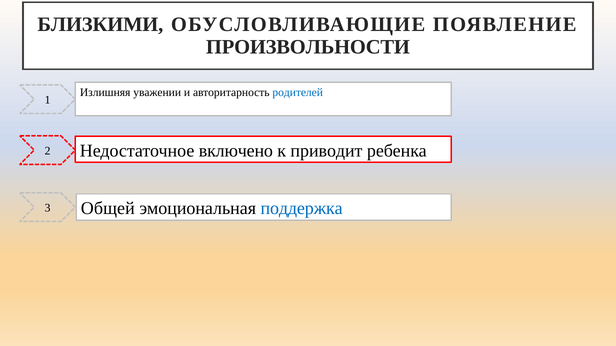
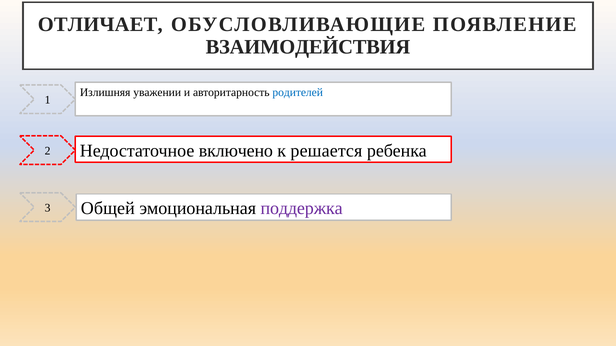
БЛИЗКИМИ: БЛИЗКИМИ -> ОТЛИЧАЕТ (100, 25)
ПРОИЗВОЛЬНОСТИ: ПРОИЗВОЛЬНОСТИ -> ВЗАИМОДЕЙСТВИЯ (308, 47)
приводит: приводит -> решается (326, 151)
поддержка colour: blue -> purple (302, 209)
